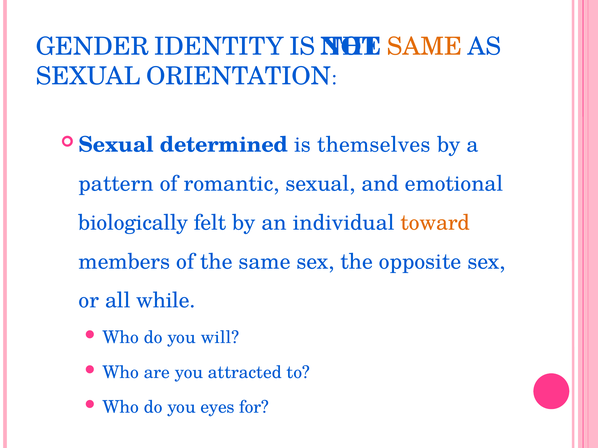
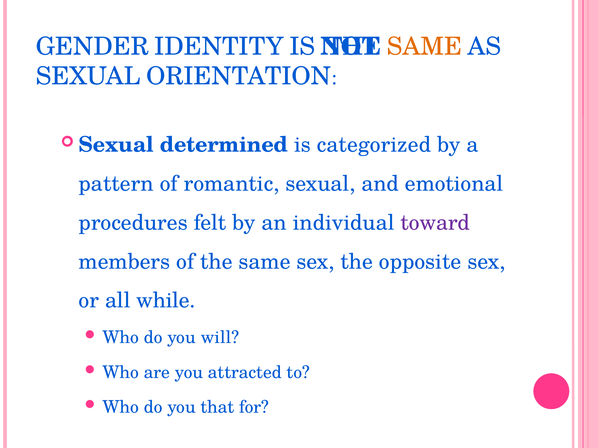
themselves: themselves -> categorized (374, 145)
biologically: biologically -> procedures (133, 223)
toward colour: orange -> purple (435, 223)
eyes: eyes -> that (217, 408)
